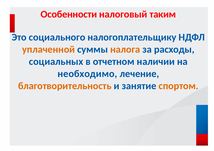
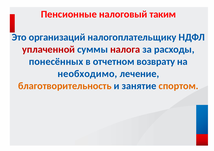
Особенности: Особенности -> Пенсионные (69, 14)
социального: социального -> организаций (57, 37)
уплаченной colour: orange -> red (49, 49)
налога colour: orange -> red (125, 49)
социальных: социальных -> понесённых (56, 62)
наличии: наличии -> возврату (156, 62)
